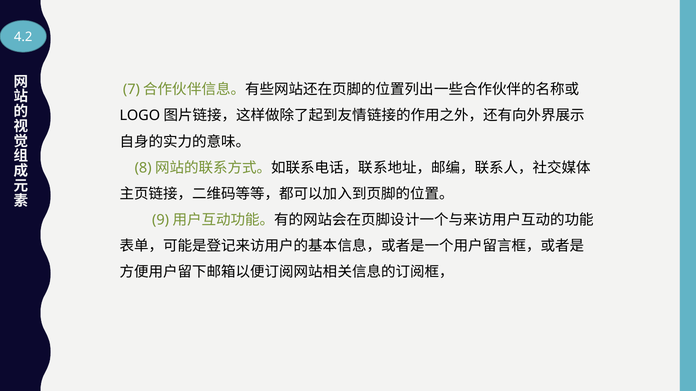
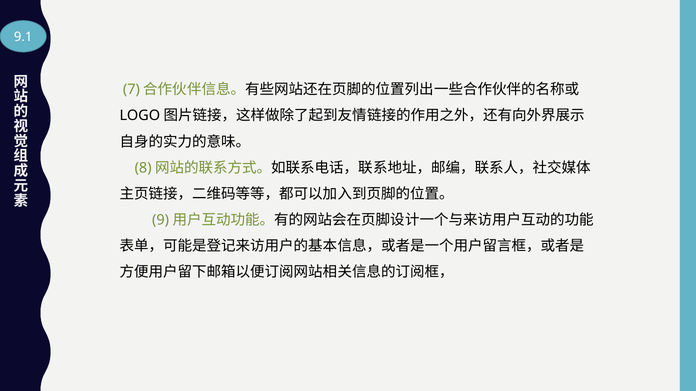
4.2: 4.2 -> 9.1 (23, 37)
